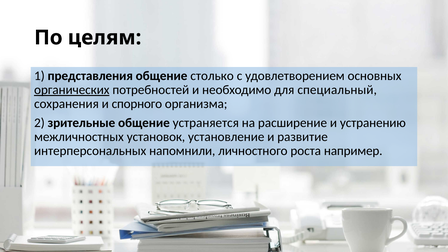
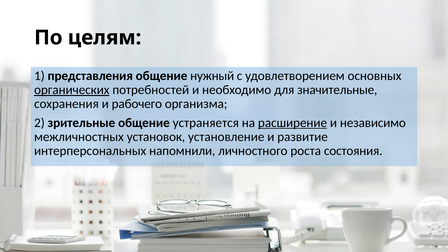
столько: столько -> нужный (212, 76)
специальный: специальный -> значительные (337, 90)
спорного: спорного -> рабочего (137, 104)
расширение underline: none -> present (293, 123)
устранению: устранению -> независимо (373, 123)
например: например -> состояния (353, 151)
